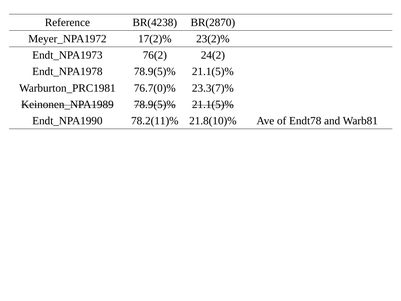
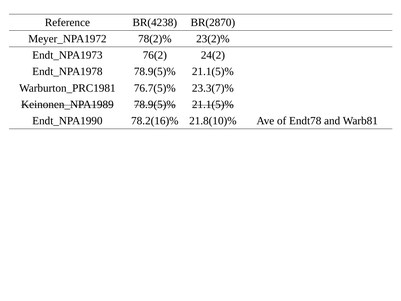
17(2)%: 17(2)% -> 78(2)% (155, 39)
76.7(0)%: 76.7(0)% -> 76.7(5)% (155, 88)
78.2(11)%: 78.2(11)% -> 78.2(16)% (155, 121)
